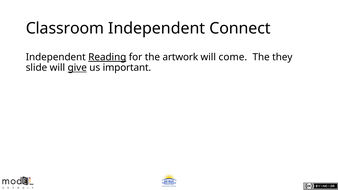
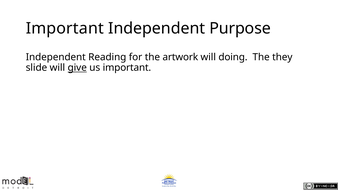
Classroom: Classroom -> Important (65, 28)
Connect: Connect -> Purpose (240, 28)
Reading underline: present -> none (107, 57)
come: come -> doing (233, 57)
